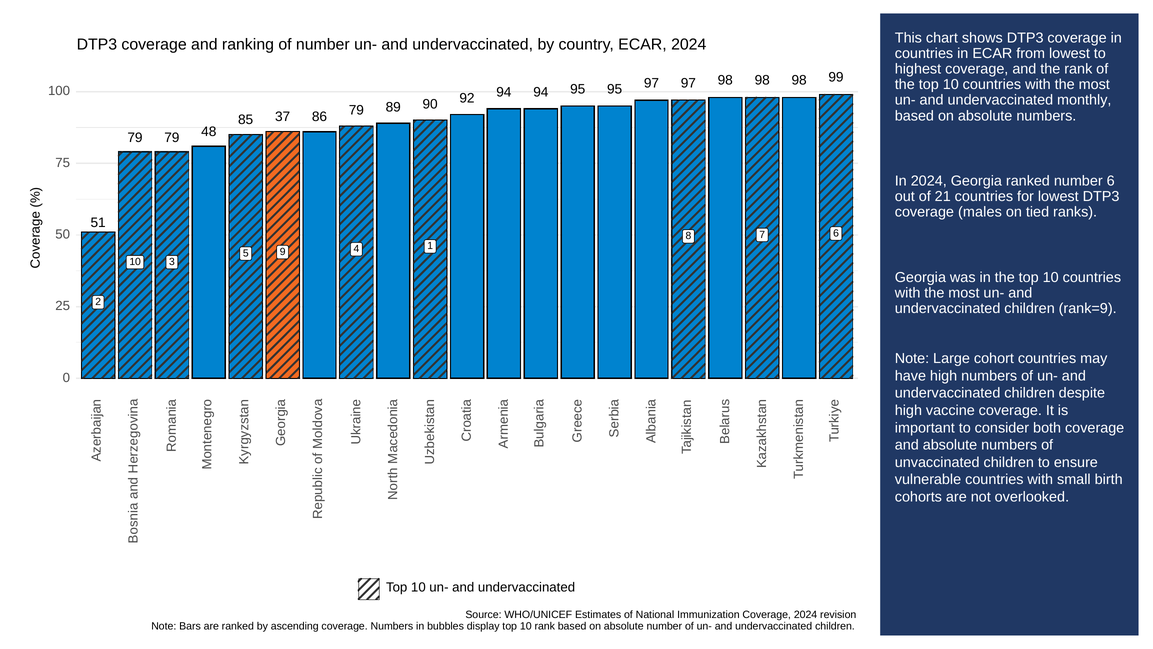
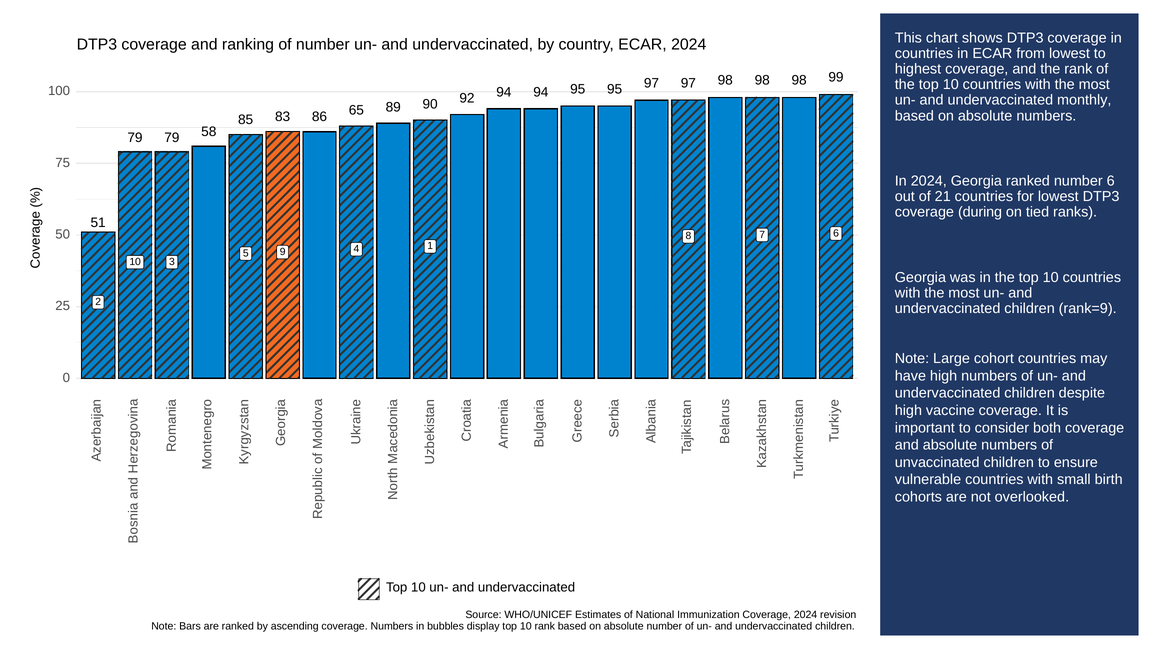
37: 37 -> 83 (283, 116)
86 79: 79 -> 65 (356, 110)
48: 48 -> 58 (209, 132)
males: males -> during (980, 212)
